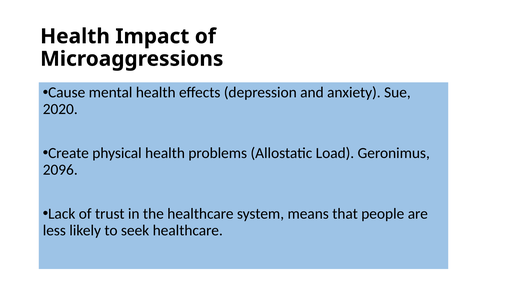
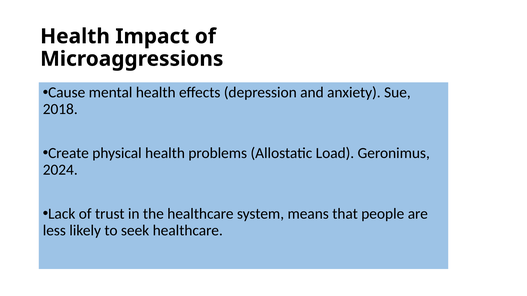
2020: 2020 -> 2018 (60, 109)
2096: 2096 -> 2024 (60, 170)
